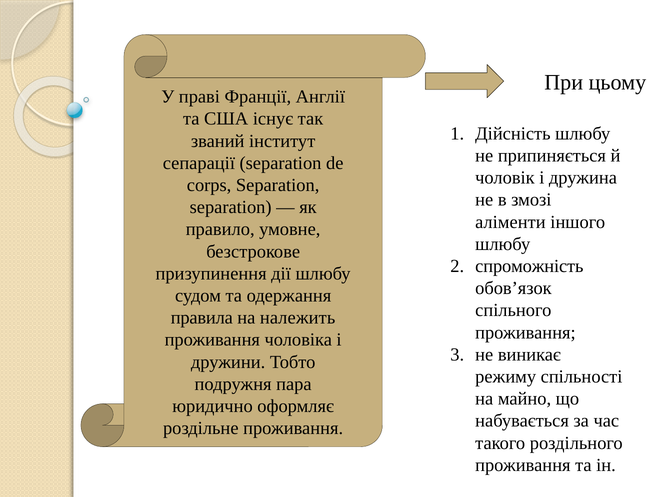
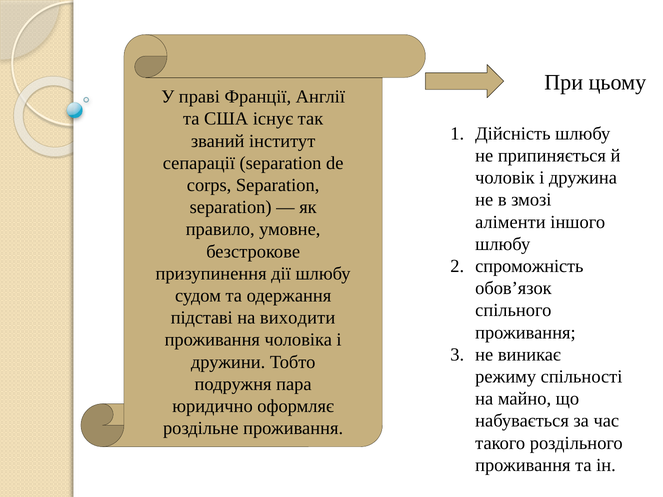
правила: правила -> підставі (202, 318)
належить: належить -> виходити (298, 318)
